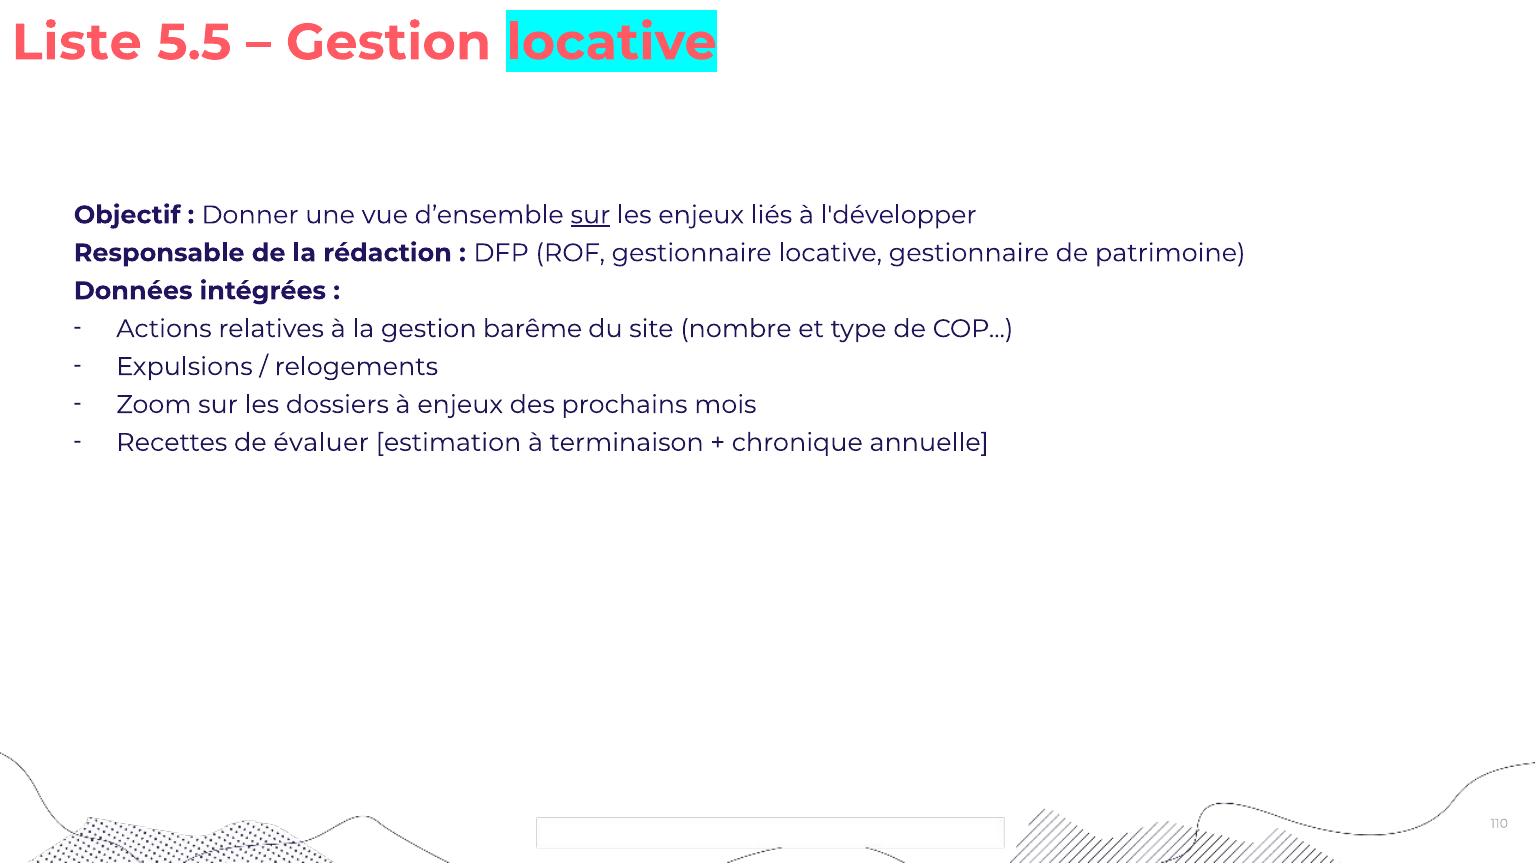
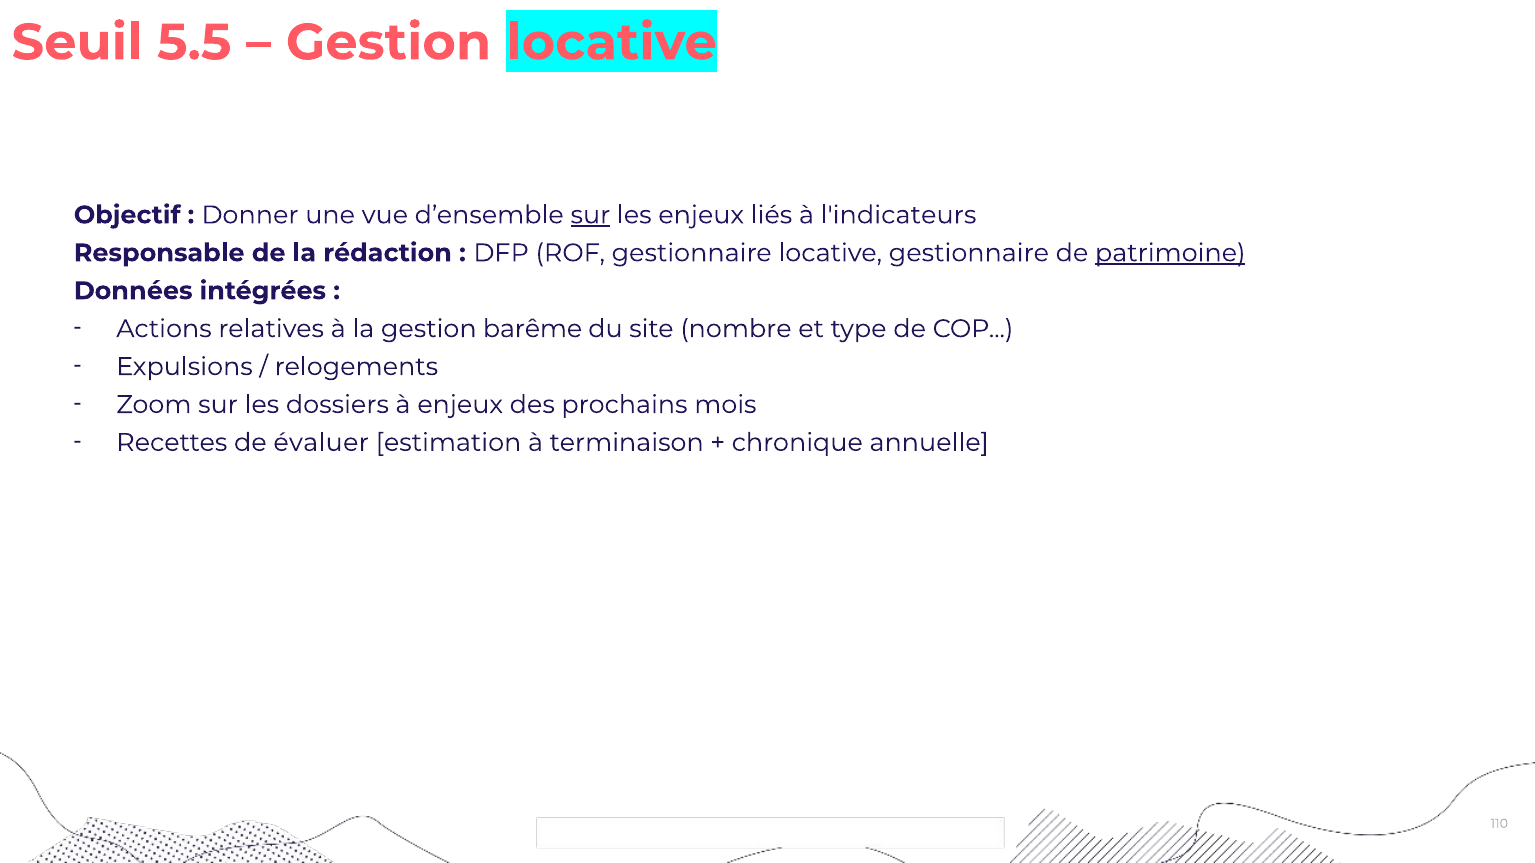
Liste: Liste -> Seuil (77, 42)
l'développer: l'développer -> l'indicateurs (899, 215)
patrimoine underline: none -> present (1170, 253)
